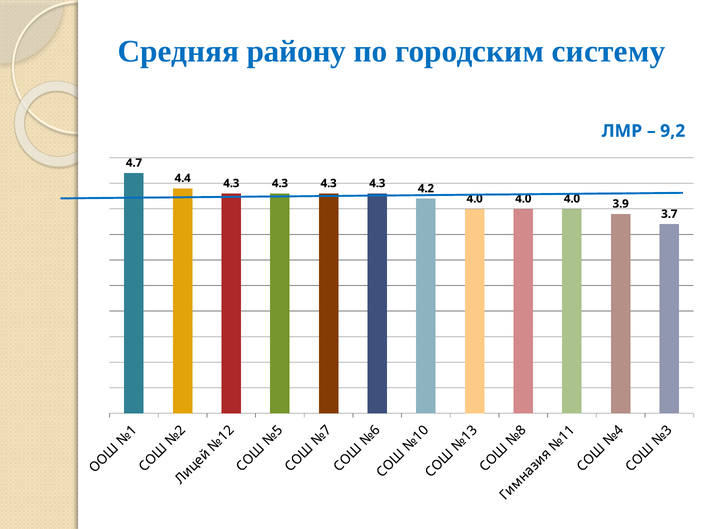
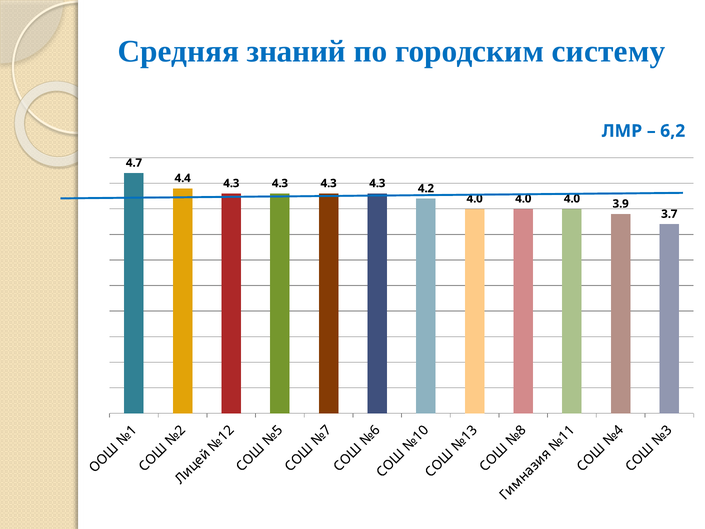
району: району -> знаний (296, 51)
9,2: 9,2 -> 6,2 (673, 131)
